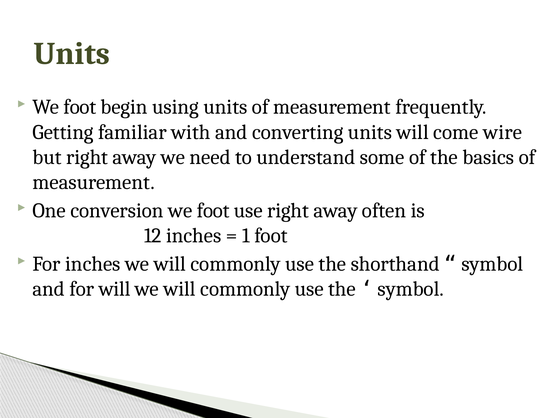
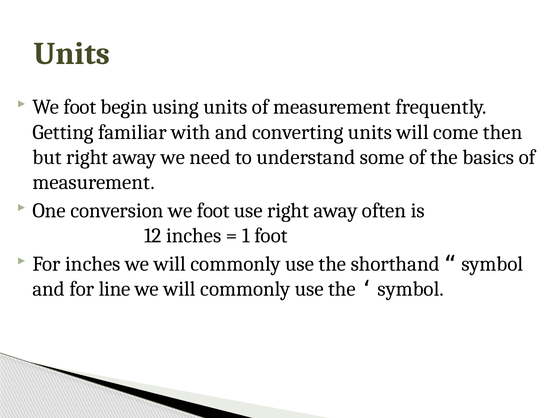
wire: wire -> then (503, 132)
for will: will -> line (115, 289)
